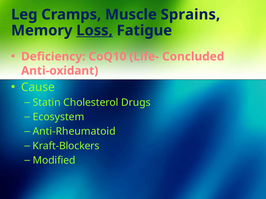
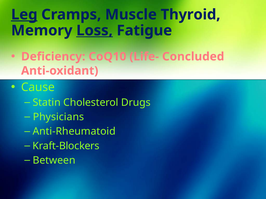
Leg underline: none -> present (24, 15)
Sprains: Sprains -> Thyroid (191, 15)
Ecosystem: Ecosystem -> Physicians (58, 117)
Modified: Modified -> Between (54, 161)
